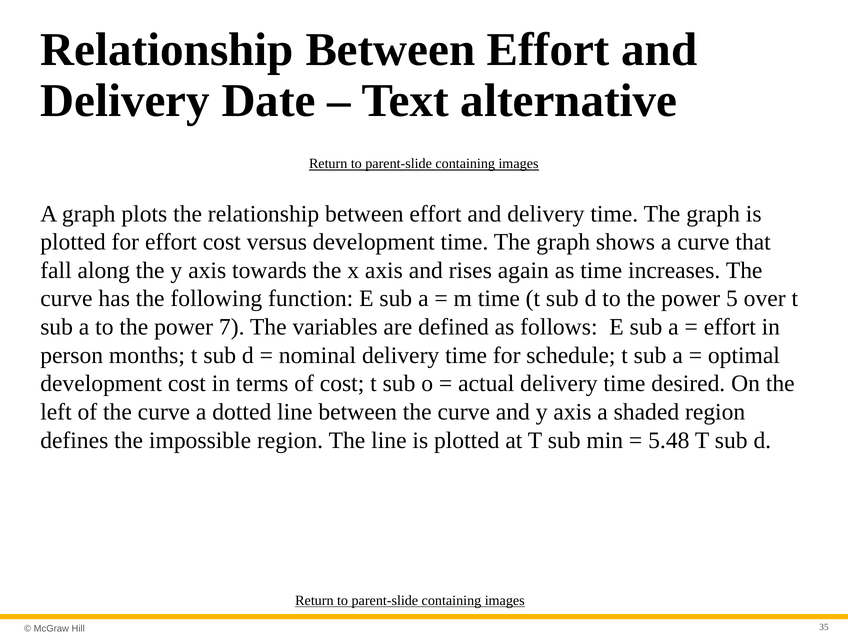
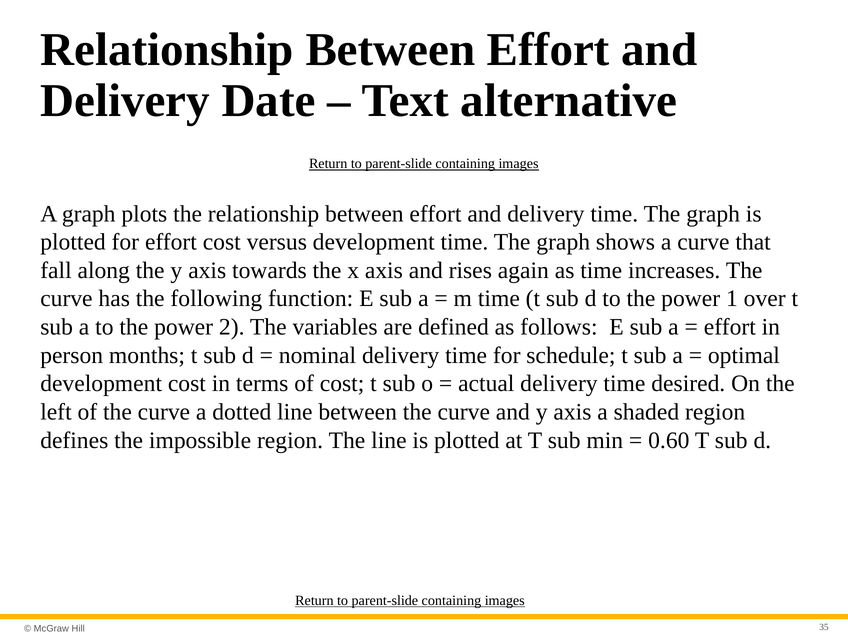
5: 5 -> 1 (732, 299)
7: 7 -> 2 (232, 327)
5.48: 5.48 -> 0.60 (669, 440)
